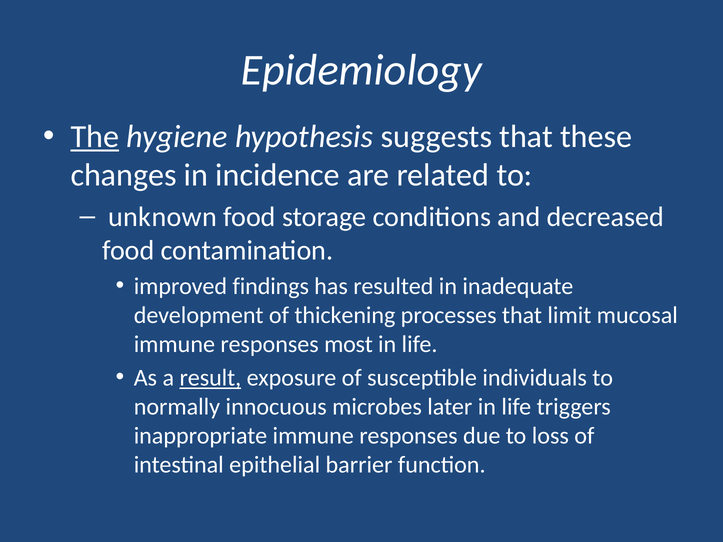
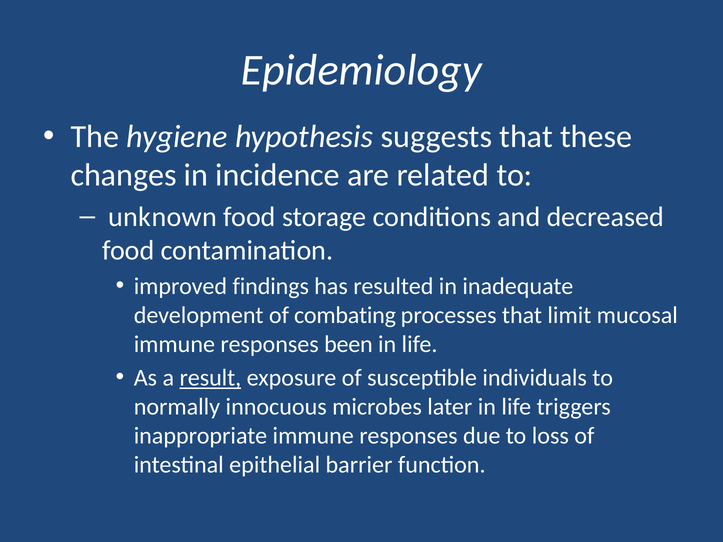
The underline: present -> none (95, 137)
thickening: thickening -> combating (345, 315)
most: most -> been (348, 344)
